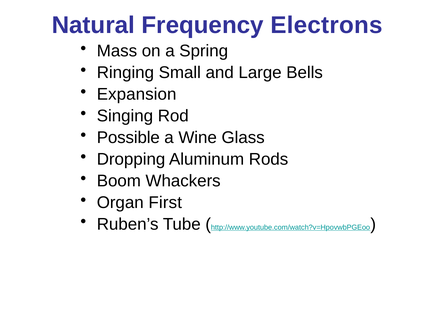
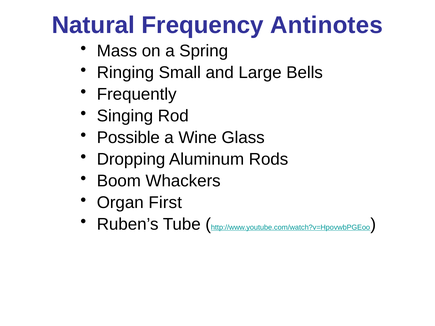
Electrons: Electrons -> Antinotes (327, 25)
Expansion: Expansion -> Frequently (137, 94)
